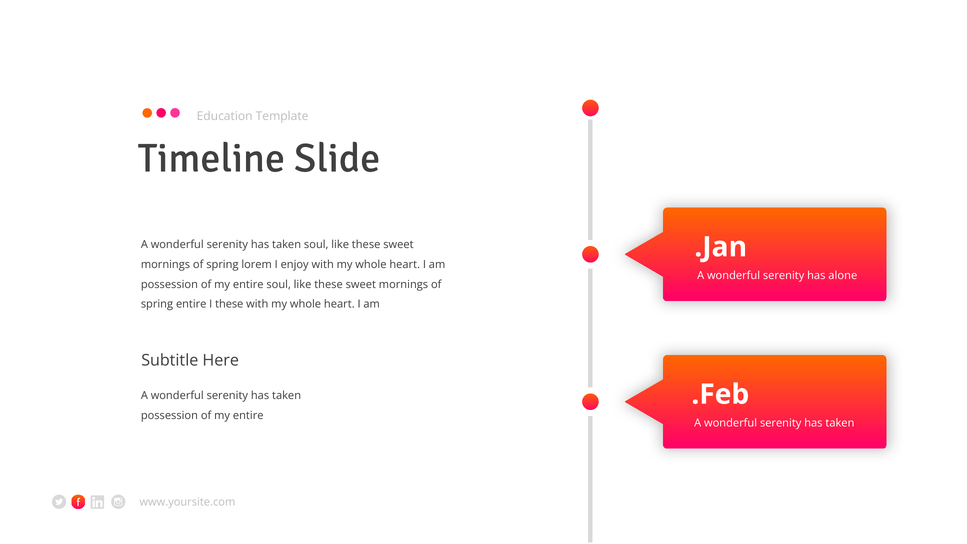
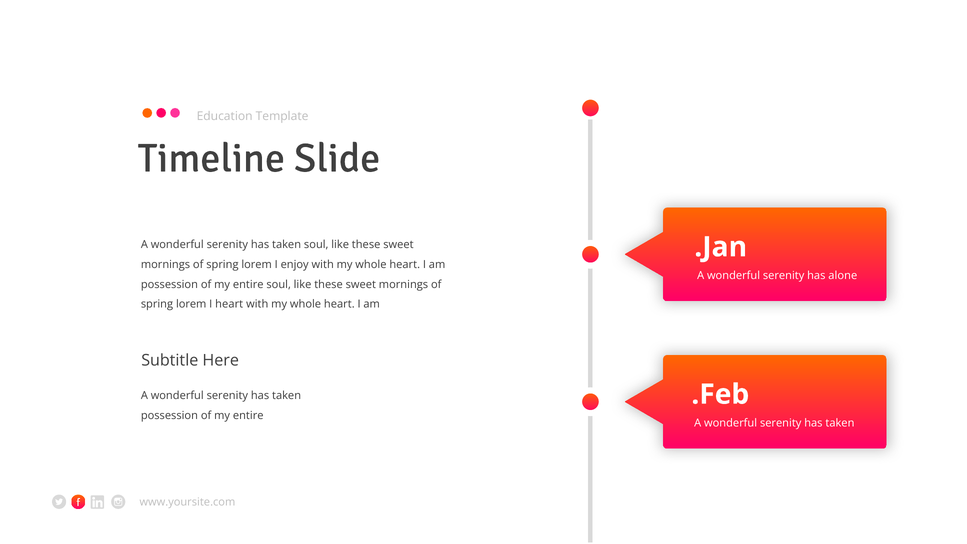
entire: entire -> lorem (191, 304)
I these: these -> heart (229, 304)
